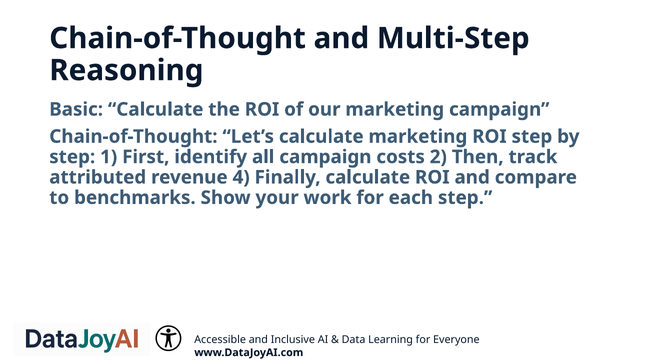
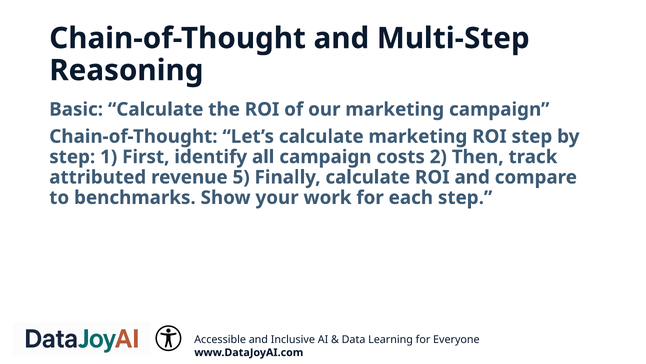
4: 4 -> 5 (241, 177)
